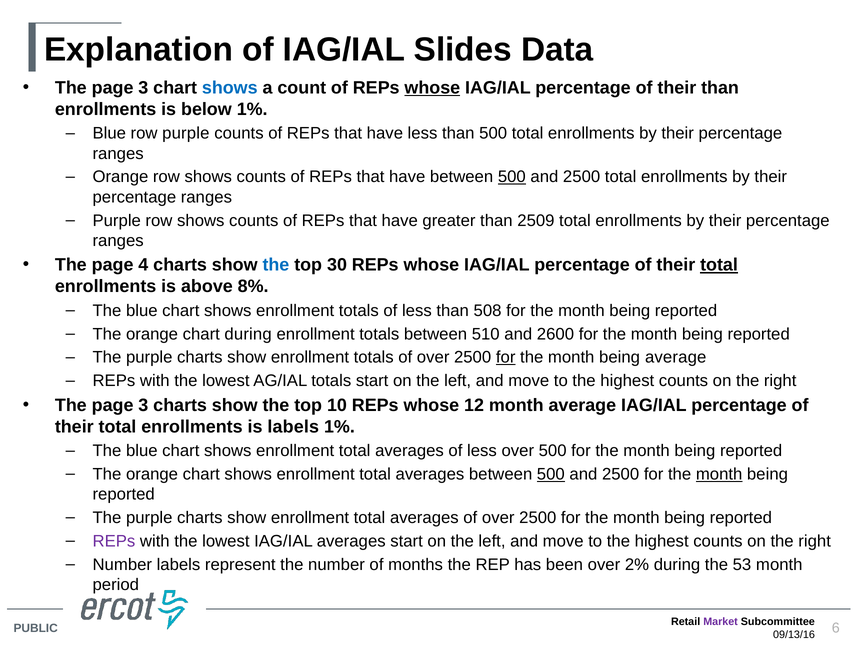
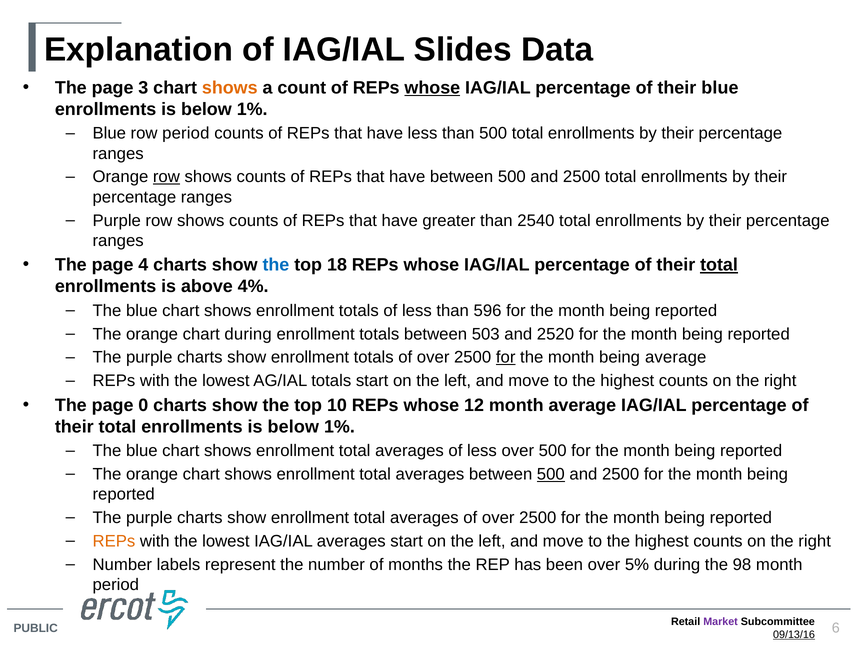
shows colour: blue -> orange (230, 88)
their than: than -> blue (720, 88)
row purple: purple -> period (186, 133)
row underline: none -> present (166, 177)
500 underline: present -> none (512, 177)
2509: 2509 -> 2540 (536, 220)
30: 30 -> 18 (337, 265)
8%: 8% -> 4% (253, 286)
508: 508 -> 596 (488, 310)
510: 510 -> 503 (486, 334)
2600: 2600 -> 2520 (555, 334)
3: 3 -> 0 (143, 405)
total enrollments is labels: labels -> below (293, 426)
month underline: present -> none (719, 474)
REPs colour: purple -> orange (114, 541)
2%: 2% -> 5% (637, 564)
53: 53 -> 98 (742, 564)
09/13/16 underline: none -> present (794, 634)
